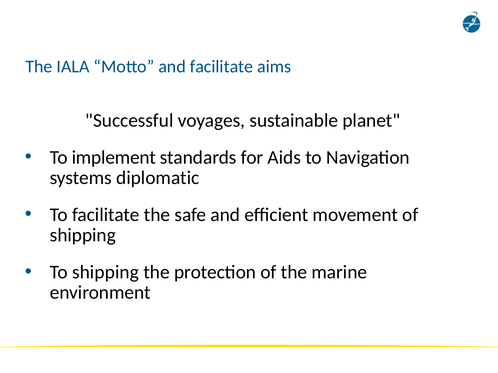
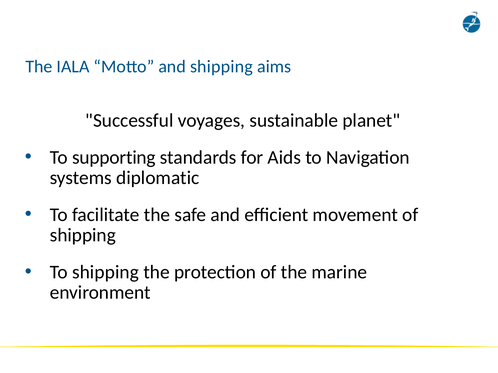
and facilitate: facilitate -> shipping (221, 67)
implement: implement -> supporting (114, 157)
